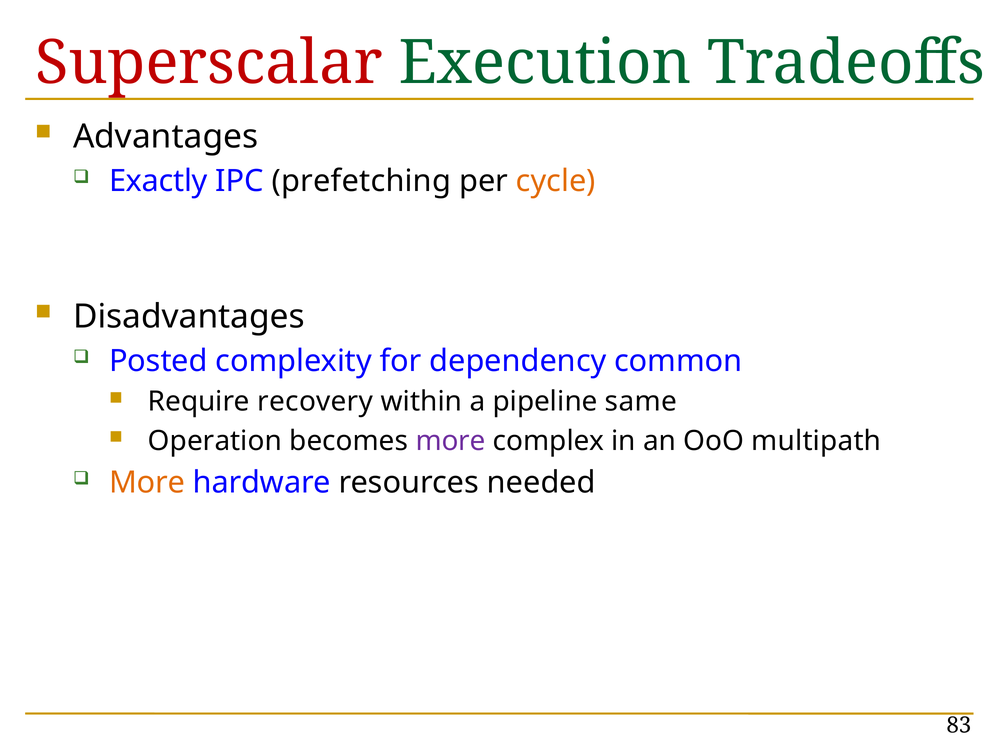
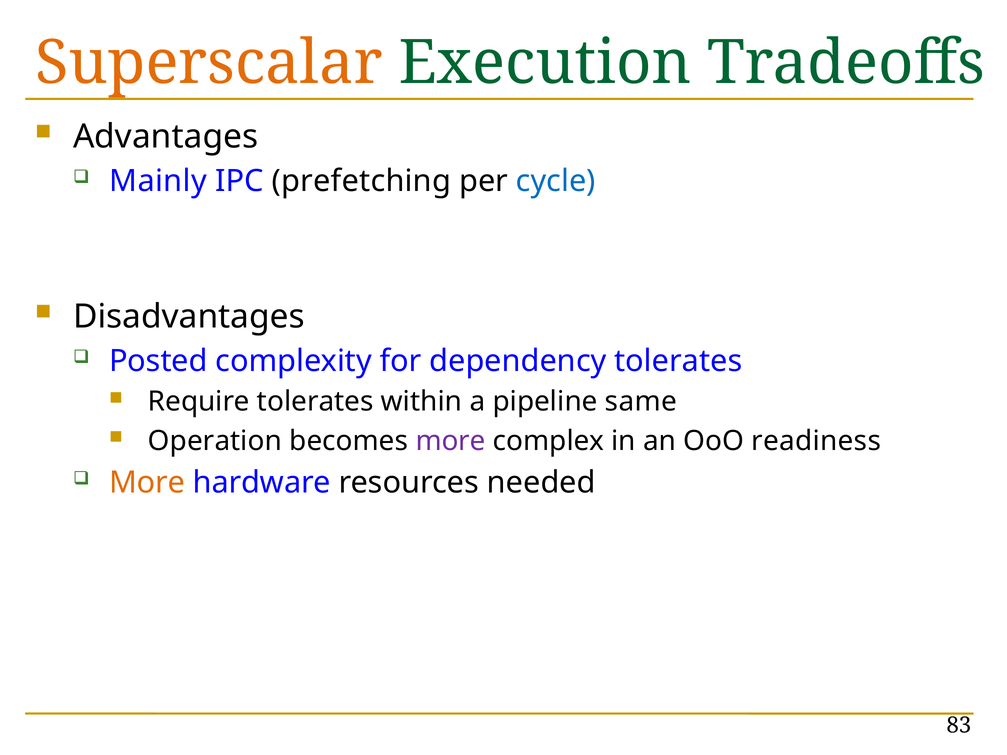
Superscalar colour: red -> orange (209, 63)
Exactly: Exactly -> Mainly (158, 181)
cycle colour: orange -> blue (556, 181)
dependency common: common -> tolerates (678, 361)
Require recovery: recovery -> tolerates (315, 402)
multipath: multipath -> readiness (816, 441)
